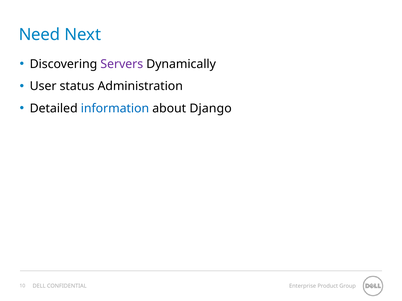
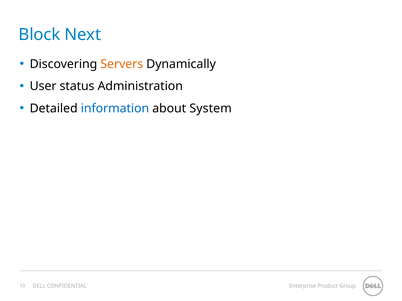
Need: Need -> Block (39, 35)
Servers colour: purple -> orange (122, 64)
Django: Django -> System (211, 109)
